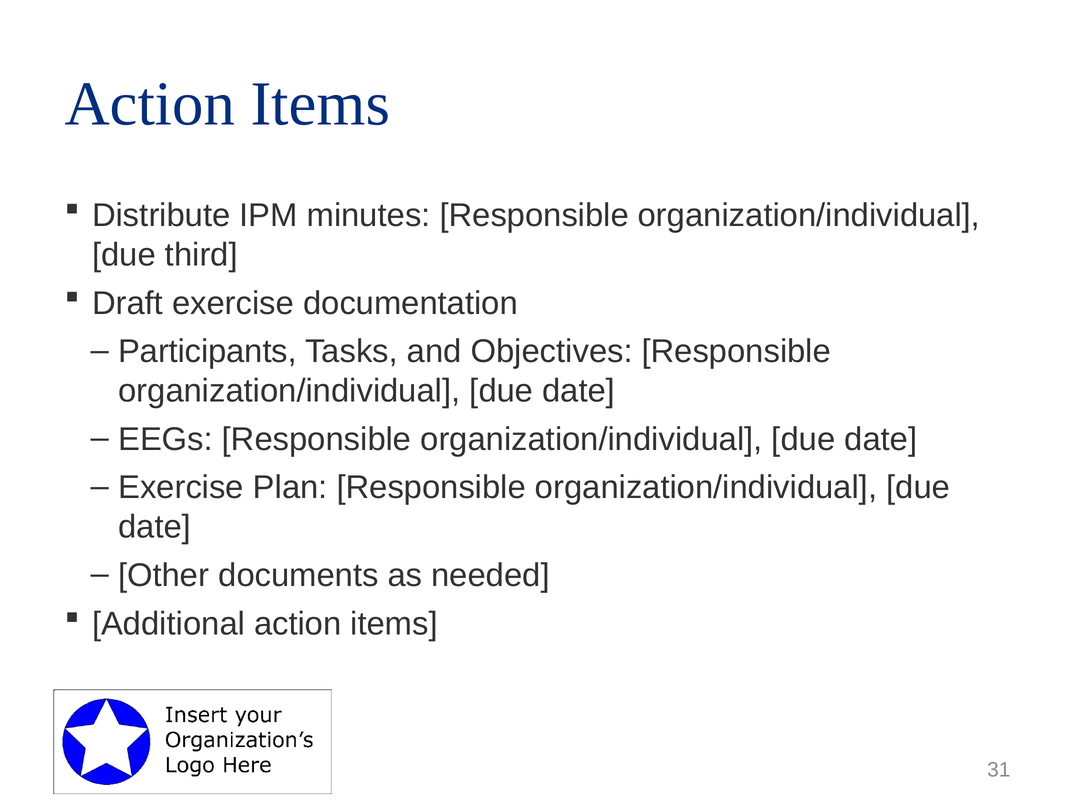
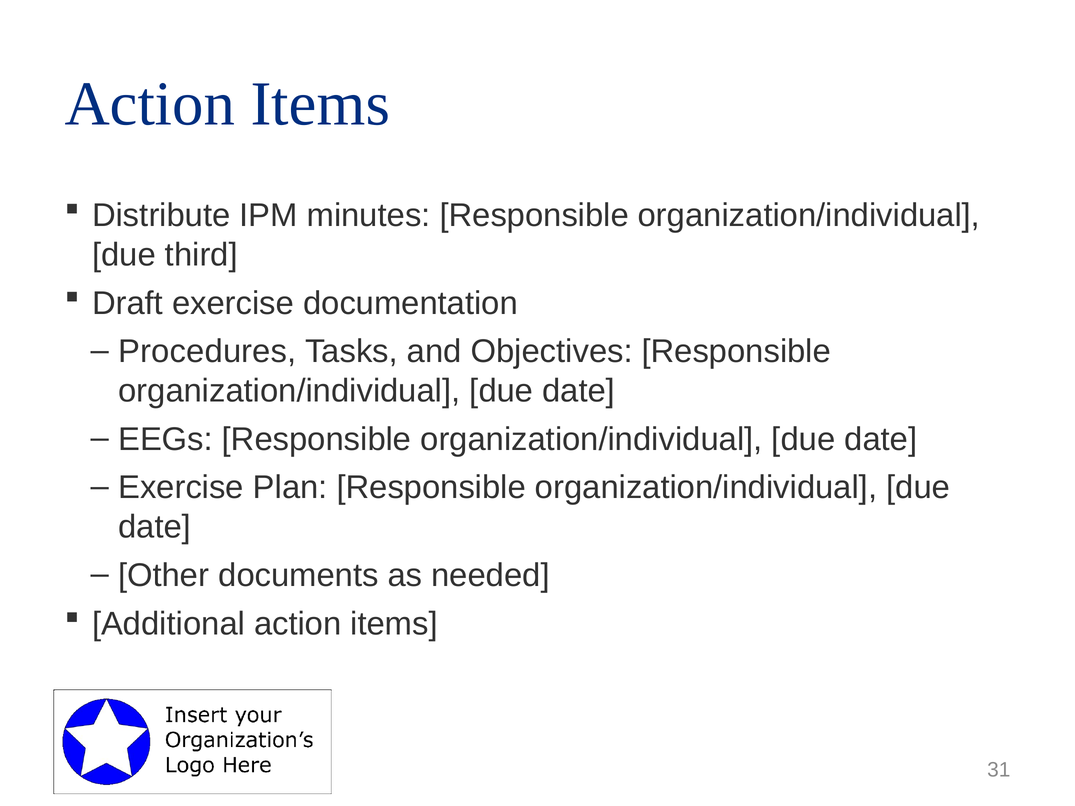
Participants: Participants -> Procedures (207, 352)
